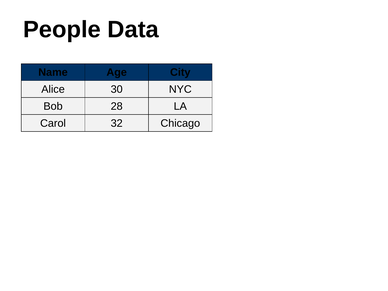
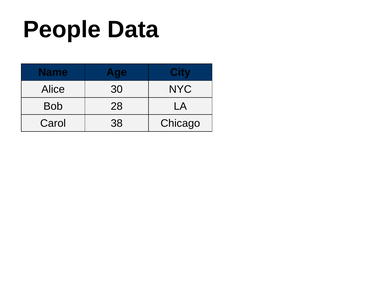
32: 32 -> 38 (117, 123)
